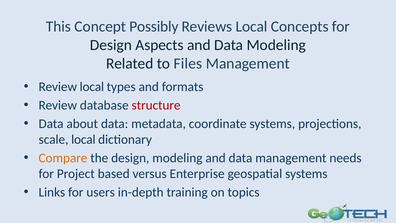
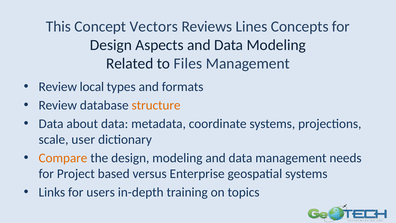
Possibly: Possibly -> Vectors (154, 26)
Reviews Local: Local -> Lines (252, 26)
structure colour: red -> orange (156, 105)
scale local: local -> user (83, 139)
